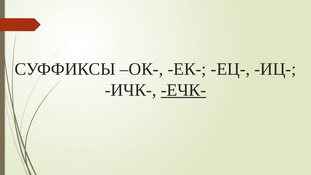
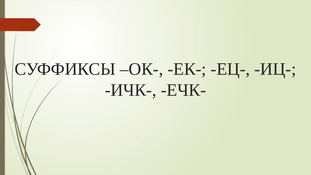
ЕЧК- underline: present -> none (183, 90)
